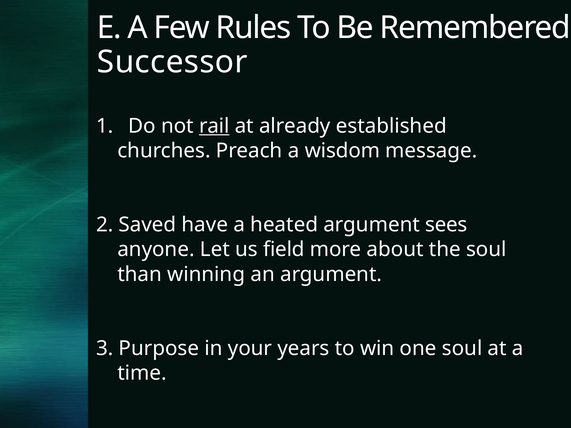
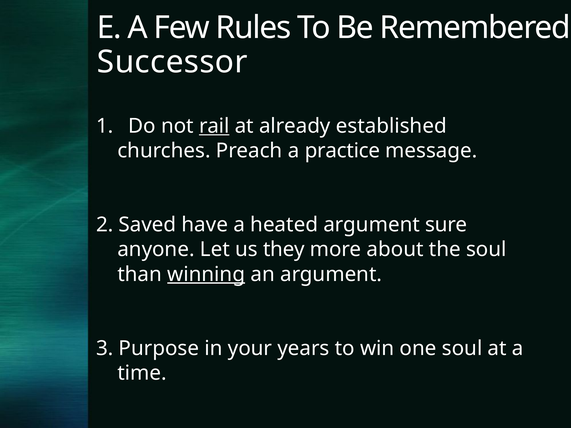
wisdom: wisdom -> practice (342, 151)
sees: sees -> sure (446, 225)
field: field -> they (284, 250)
winning underline: none -> present (206, 274)
